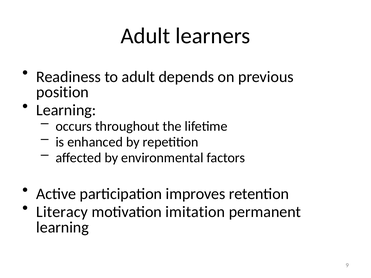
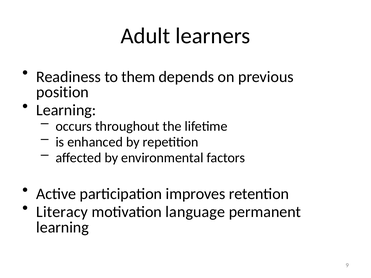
to adult: adult -> them (138, 77)
imitation: imitation -> language (195, 212)
